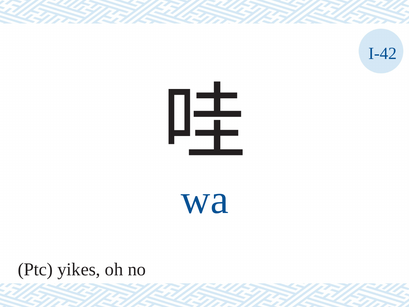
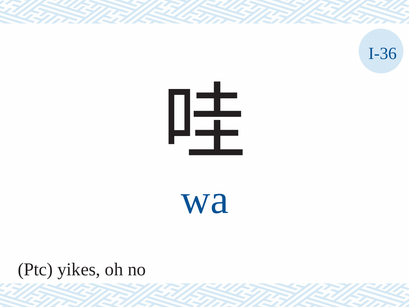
I-42: I-42 -> I-36 (383, 54)
